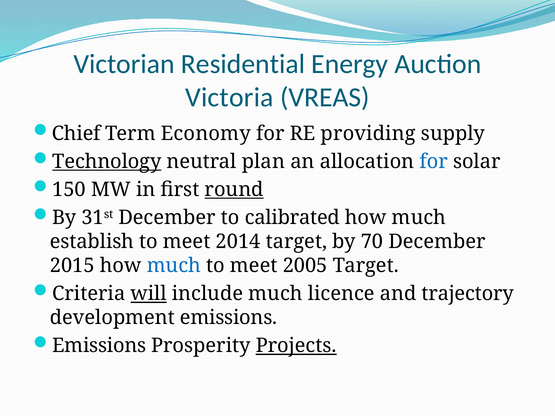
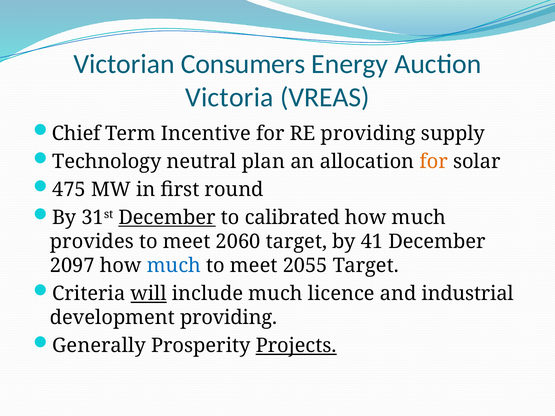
Residential: Residential -> Consumers (243, 64)
Economy: Economy -> Incentive (206, 134)
Technology underline: present -> none (107, 162)
for colour: blue -> orange (434, 162)
150: 150 -> 475 (69, 190)
round underline: present -> none (234, 190)
December underline: none -> present (167, 218)
establish: establish -> provides (92, 242)
2014: 2014 -> 2060 (238, 242)
70: 70 -> 41 (372, 242)
2015: 2015 -> 2097 (72, 266)
2005: 2005 -> 2055 (305, 266)
trajectory: trajectory -> industrial (468, 294)
development emissions: emissions -> providing (229, 318)
Emissions: Emissions -> Generally (99, 346)
